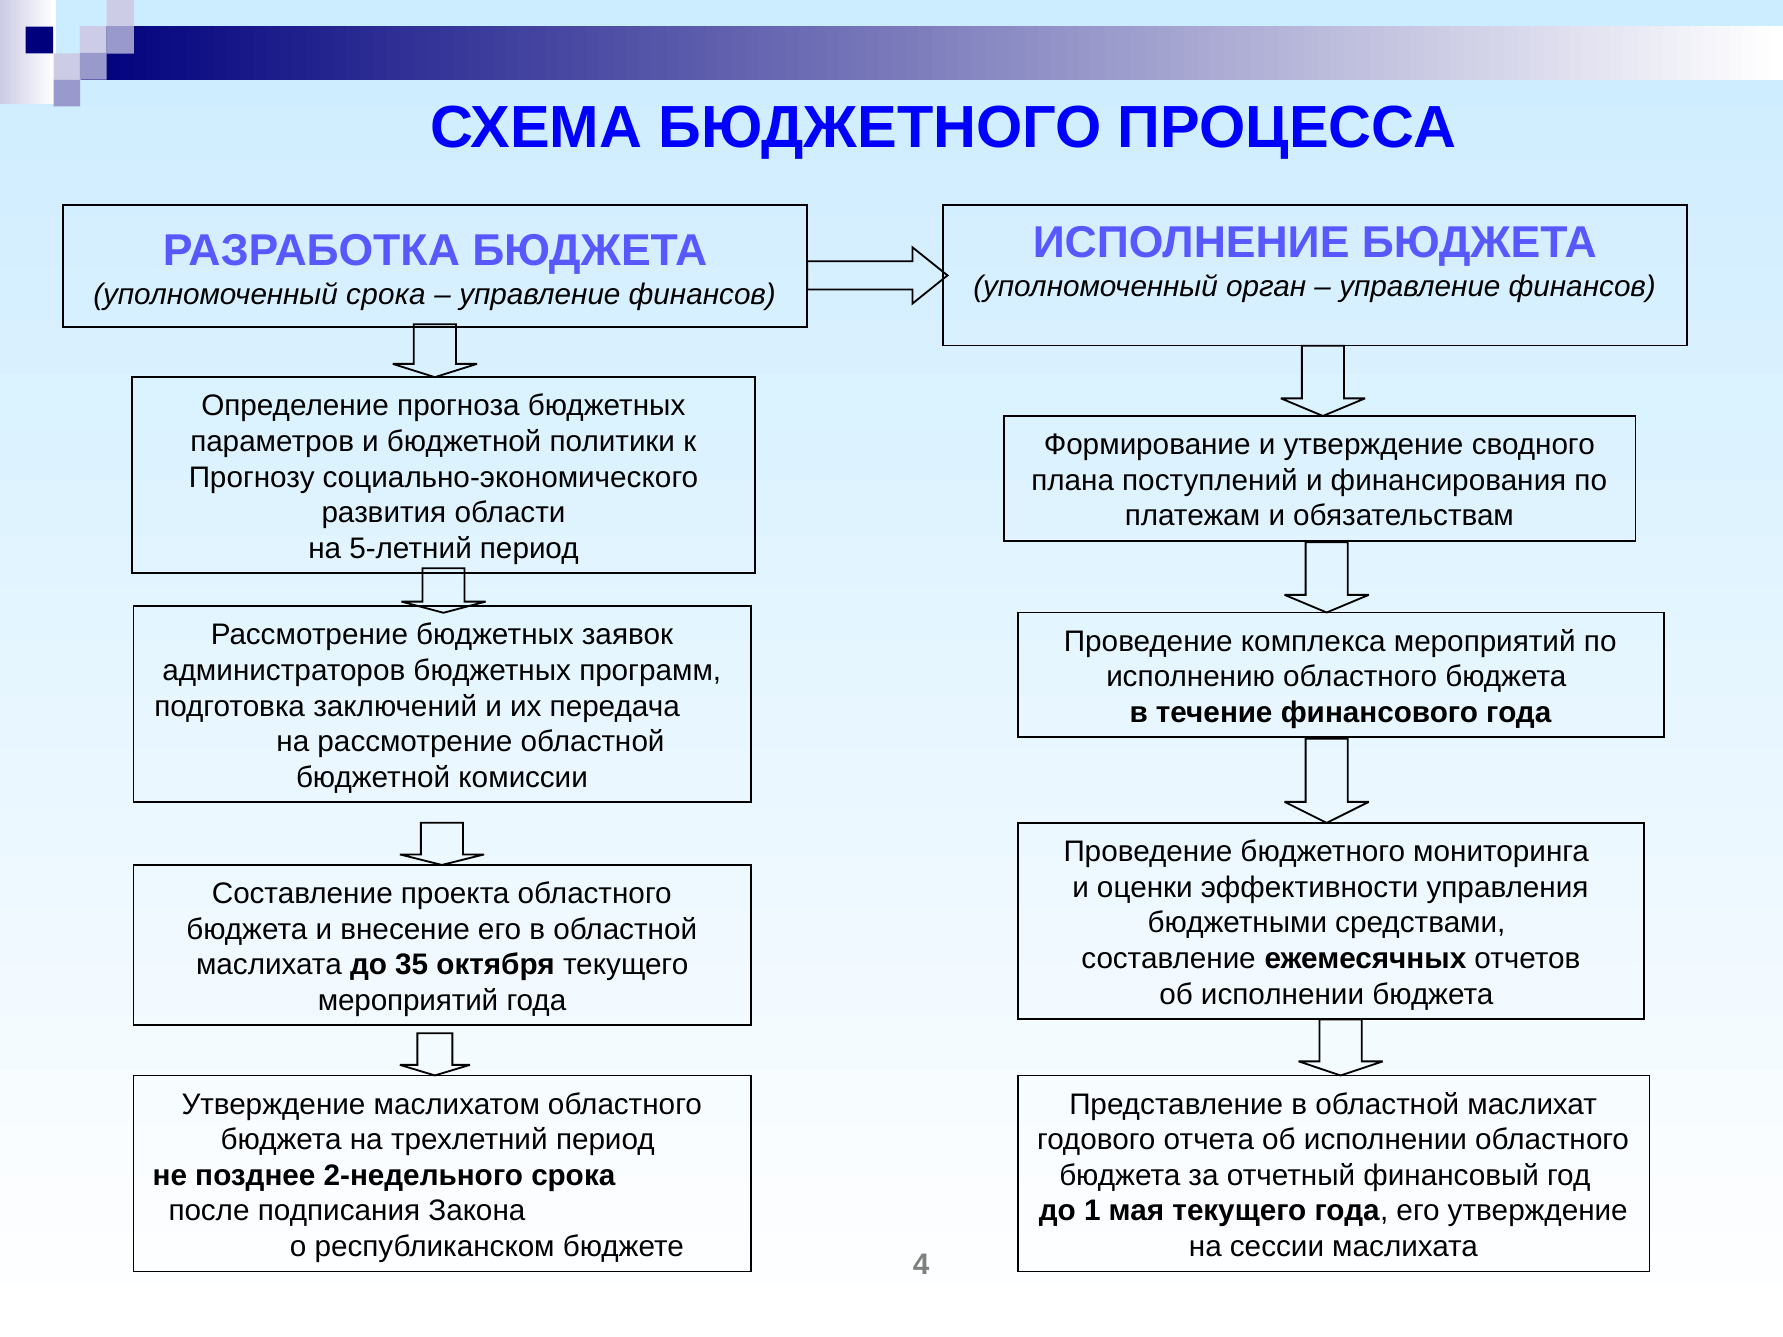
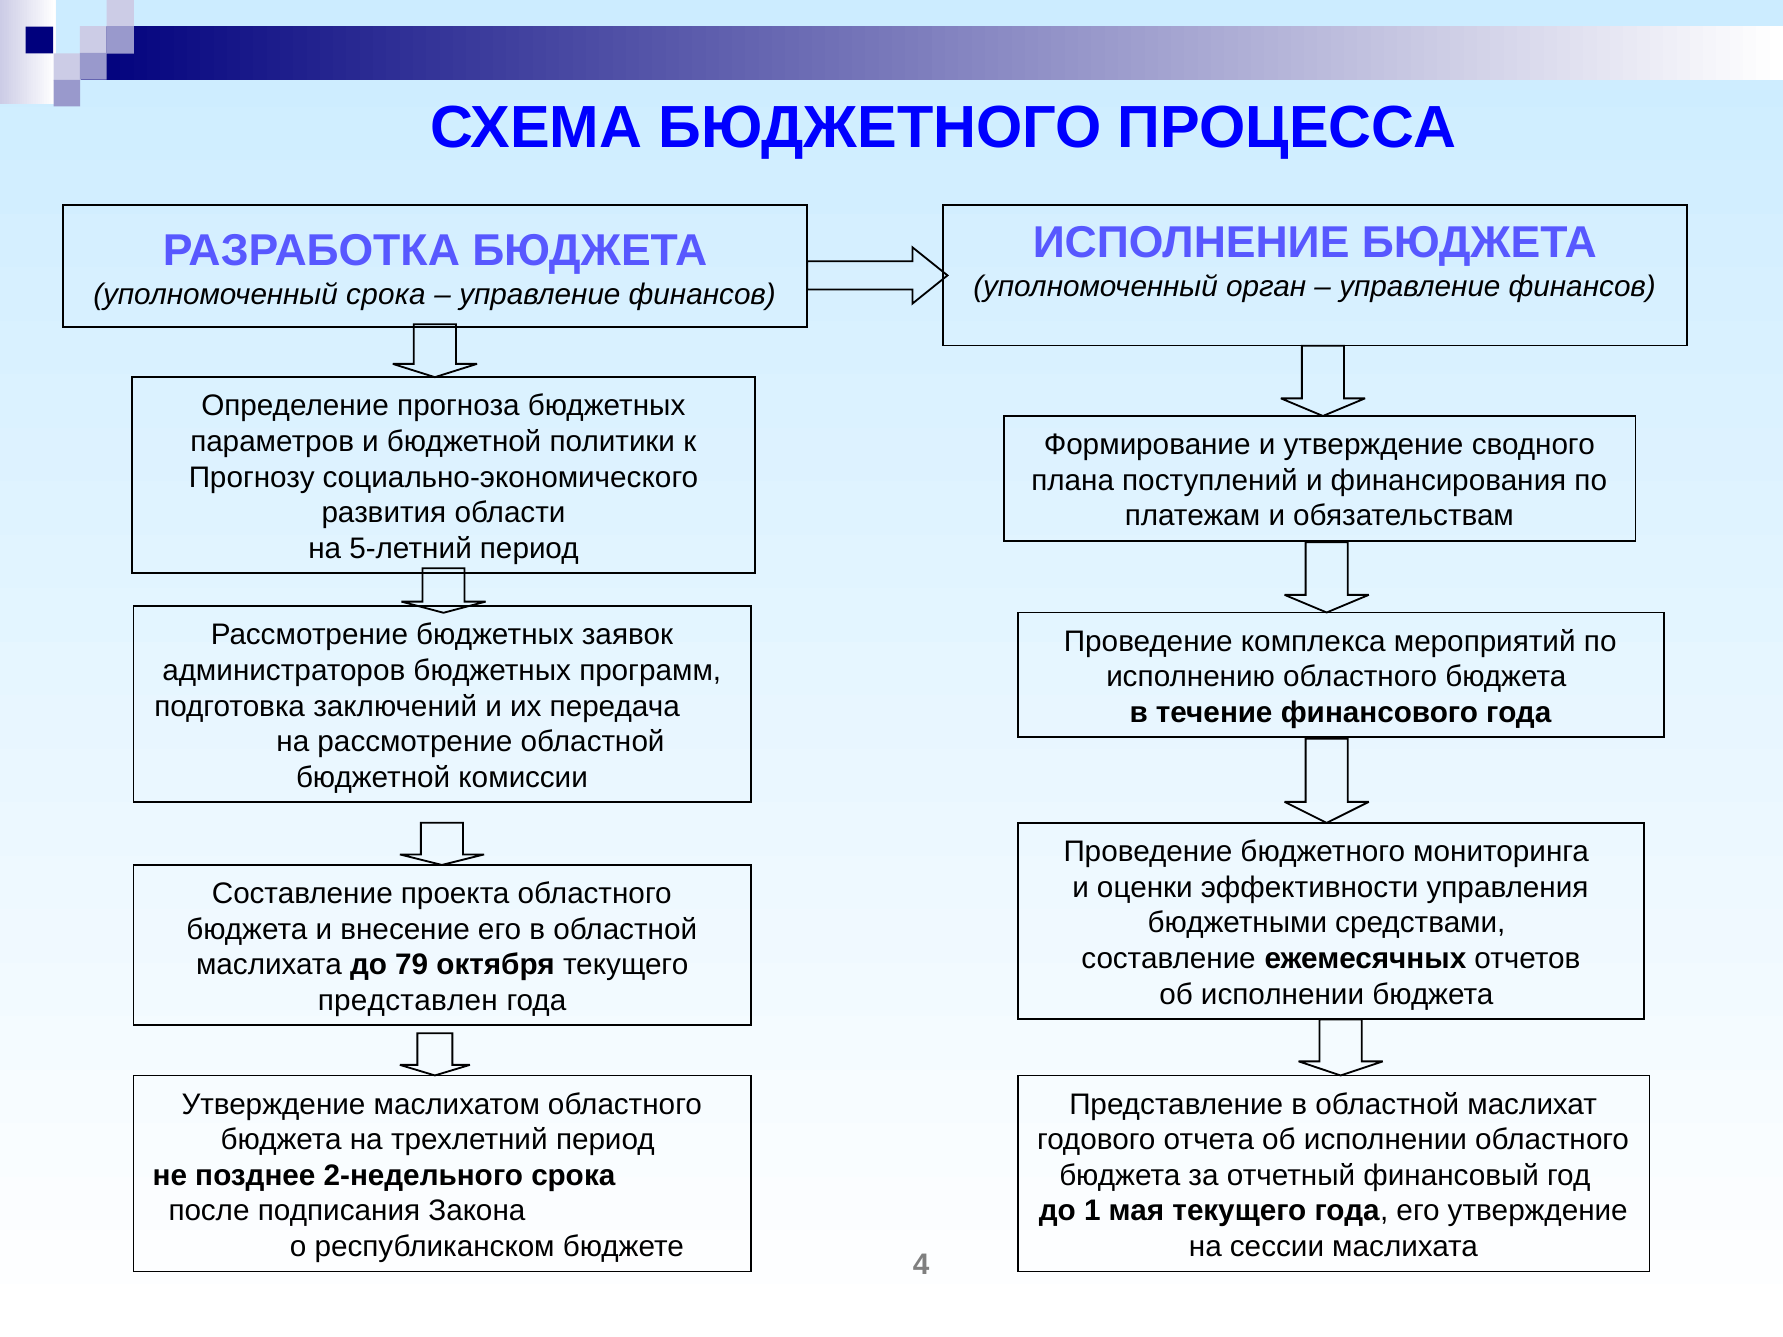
35: 35 -> 79 (412, 965)
мероприятий: мероприятий -> представлен (408, 1001)
